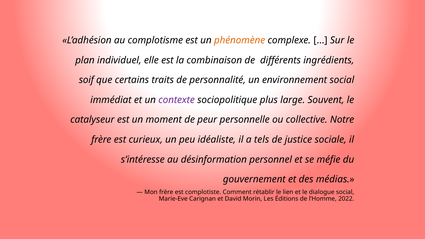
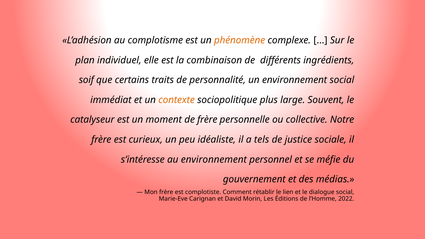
contexte colour: purple -> orange (177, 100)
de peur: peur -> frère (207, 120)
au désinformation: désinformation -> environnement (214, 160)
